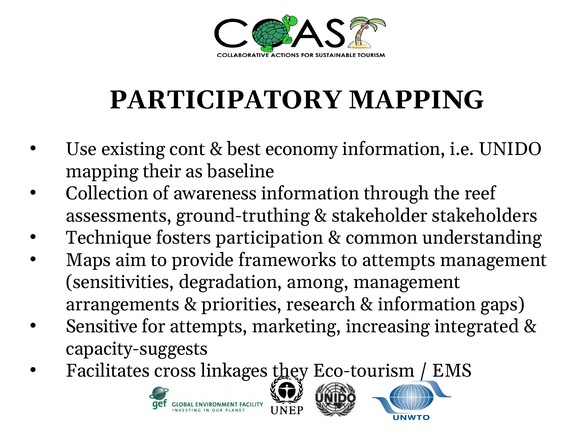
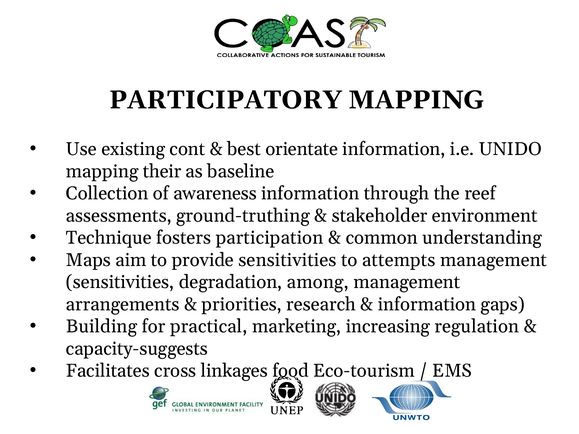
economy: economy -> orientate (302, 149)
stakeholders: stakeholders -> environment (485, 216)
provide frameworks: frameworks -> sensitivities (287, 260)
Sensitive: Sensitive -> Building (102, 327)
for attempts: attempts -> practical (209, 327)
integrated: integrated -> regulation (477, 327)
they: they -> food (291, 371)
